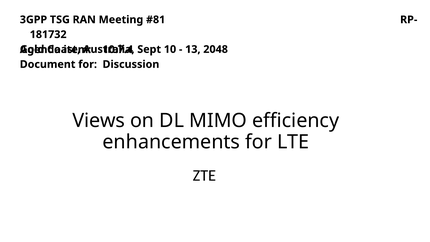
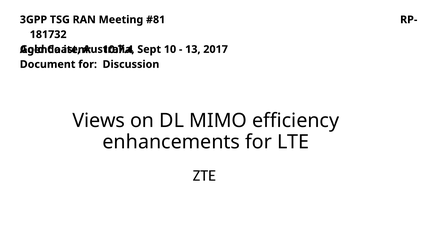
2048: 2048 -> 2017 (216, 49)
